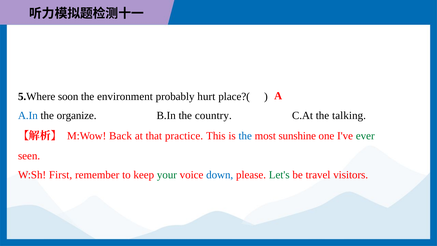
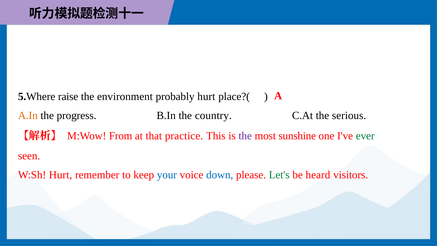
soon: soon -> raise (68, 96)
A.In colour: blue -> orange (28, 115)
organize: organize -> progress (77, 115)
talking: talking -> serious (349, 115)
Back: Back -> From (121, 136)
the colour: blue -> purple (245, 136)
W:Sh First: First -> Hurt (61, 175)
your colour: green -> blue (167, 175)
travel: travel -> heard (318, 175)
